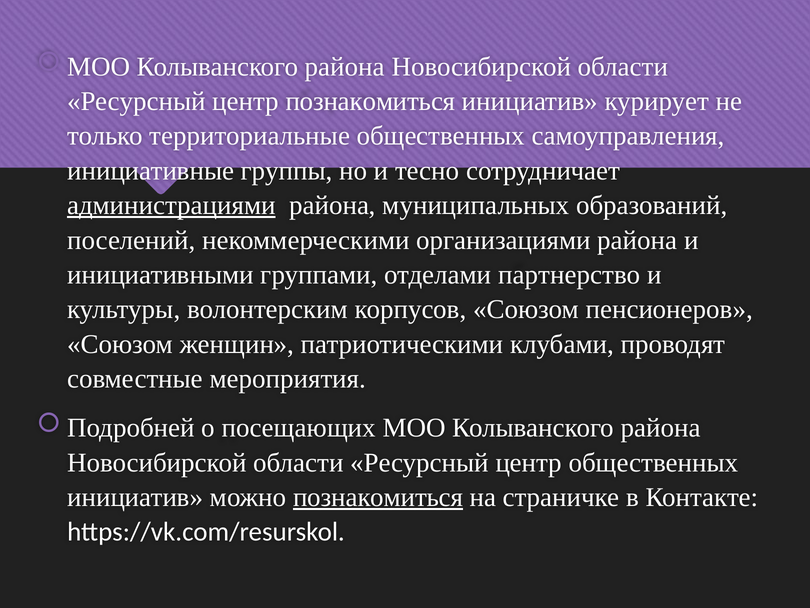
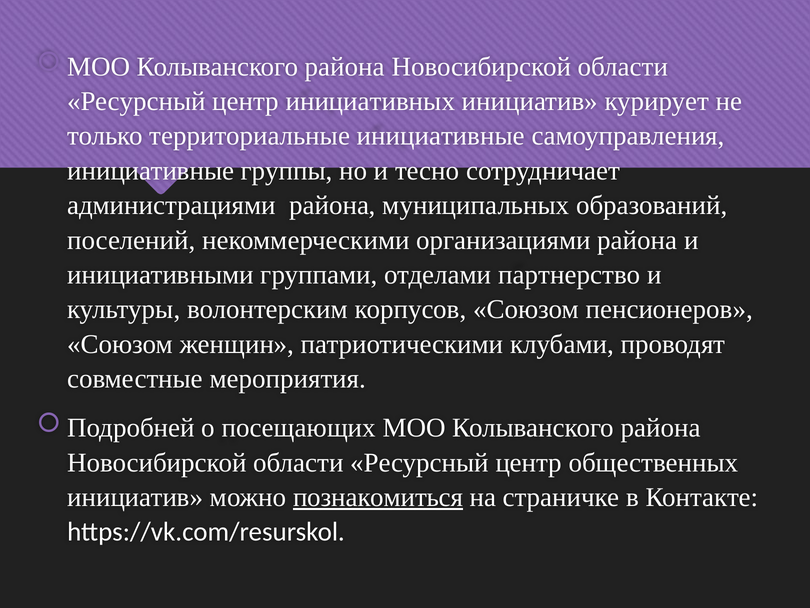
центр познакомиться: познакомиться -> инициативных (370, 101)
территориальные общественных: общественных -> инициативные (441, 136)
администрациями underline: present -> none (171, 205)
